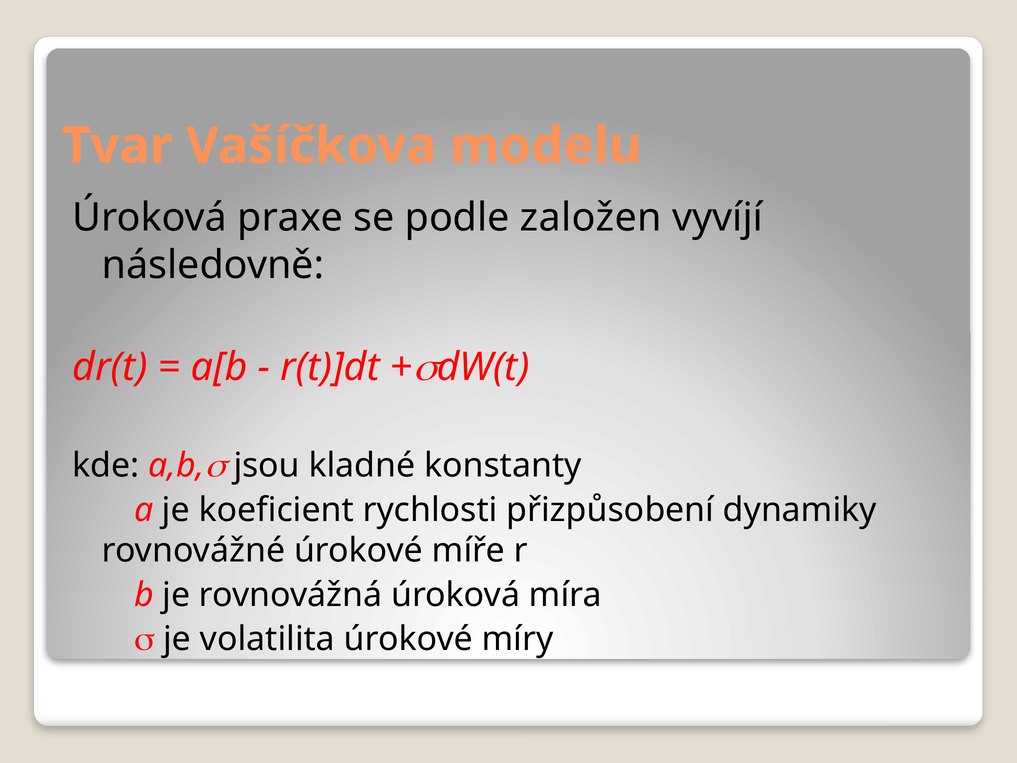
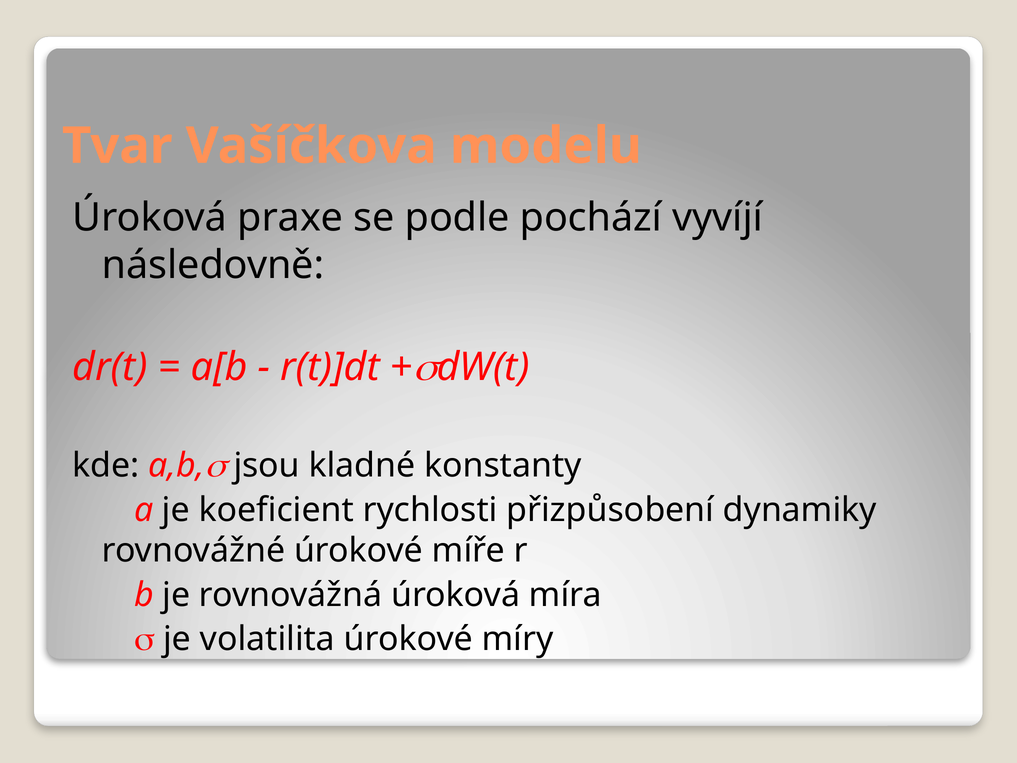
založen: založen -> pochází (591, 218)
